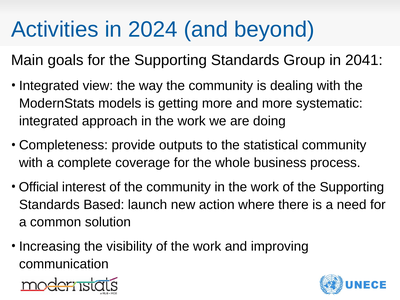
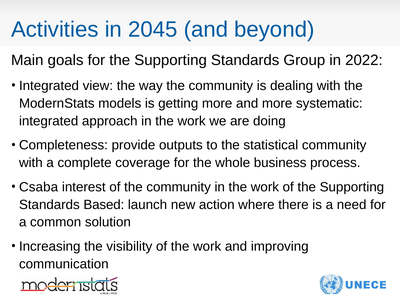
2024: 2024 -> 2045 (153, 30)
2041: 2041 -> 2022 (364, 60)
Official: Official -> Csaba (39, 187)
